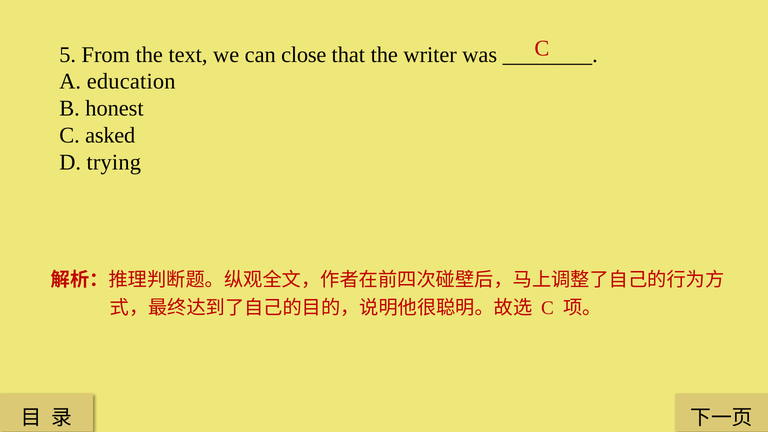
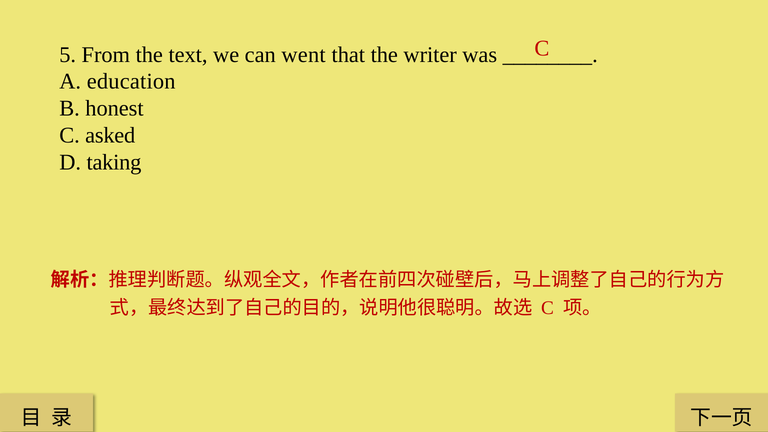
close: close -> went (304, 55)
trying: trying -> taking (114, 162)
